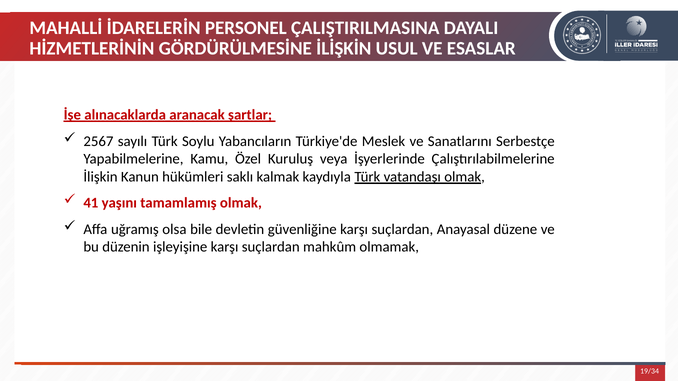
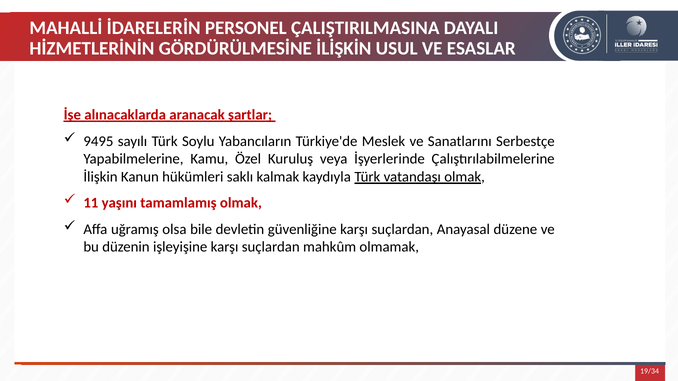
2567: 2567 -> 9495 (98, 141)
41: 41 -> 11 (91, 203)
